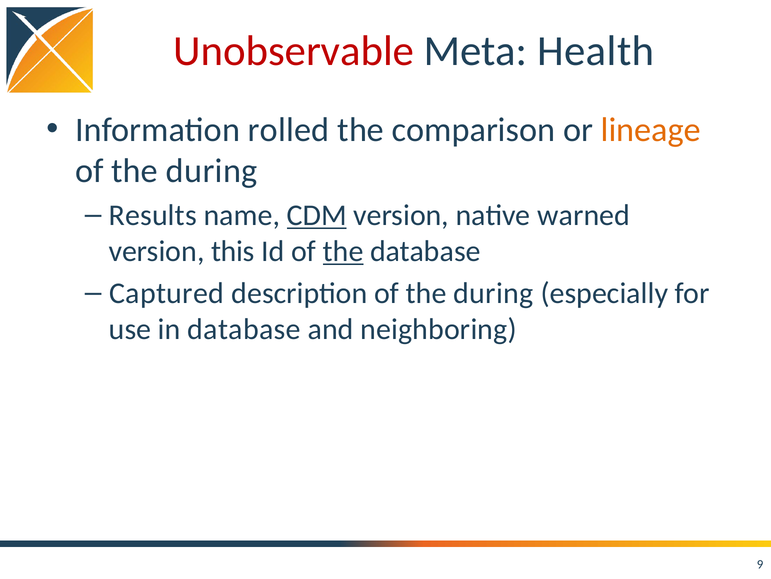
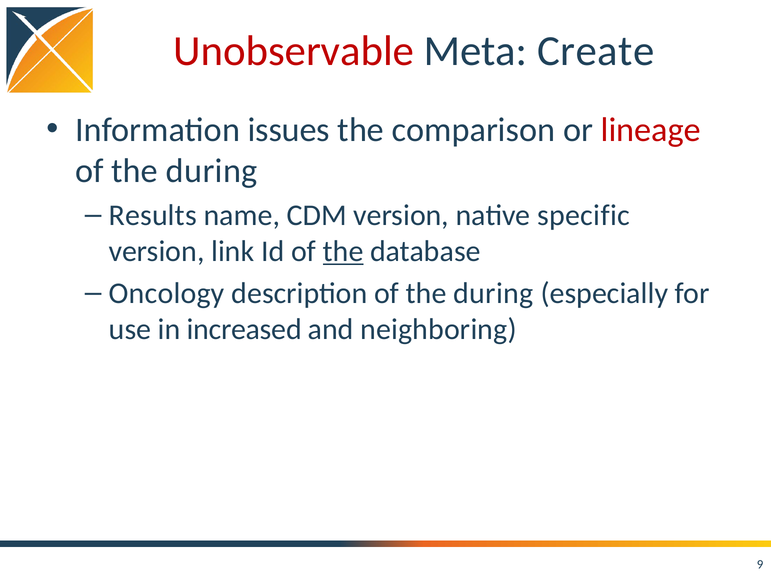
Health: Health -> Create (596, 51)
rolled: rolled -> issues (289, 130)
lineage colour: orange -> red (651, 130)
CDM underline: present -> none (317, 215)
warned: warned -> specific (584, 215)
this: this -> link (233, 251)
Captured: Captured -> Oncology (167, 293)
in database: database -> increased (244, 329)
